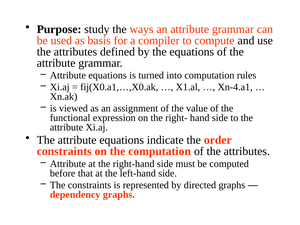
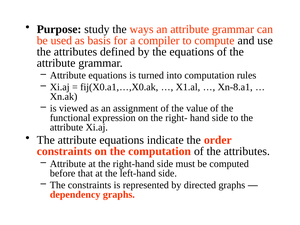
Xn-4.a1: Xn-4.a1 -> Xn-8.a1 (235, 87)
